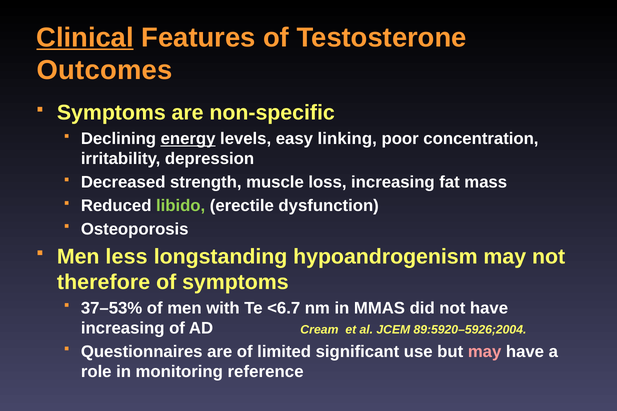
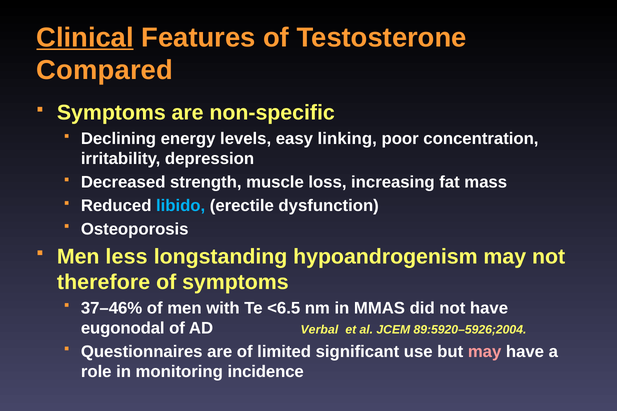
Outcomes: Outcomes -> Compared (105, 70)
energy underline: present -> none (188, 139)
libido colour: light green -> light blue (181, 206)
37–53%: 37–53% -> 37–46% (112, 308)
<6.7: <6.7 -> <6.5 (284, 308)
increasing: increasing -> eugonodal (123, 328)
Cream: Cream -> Verbal (319, 330)
reference: reference -> incidence (266, 372)
